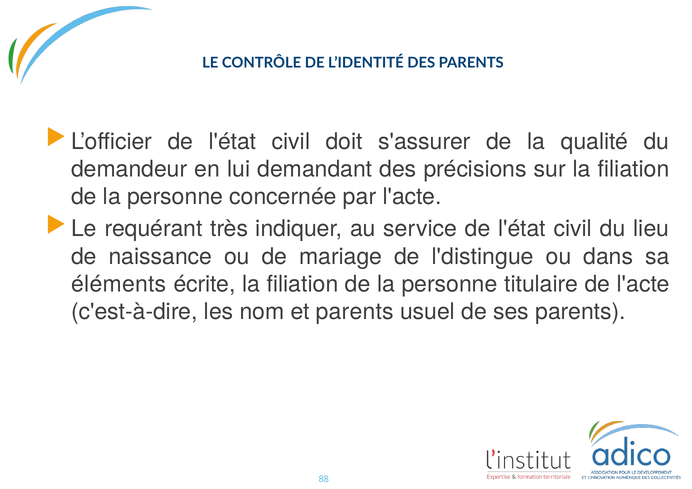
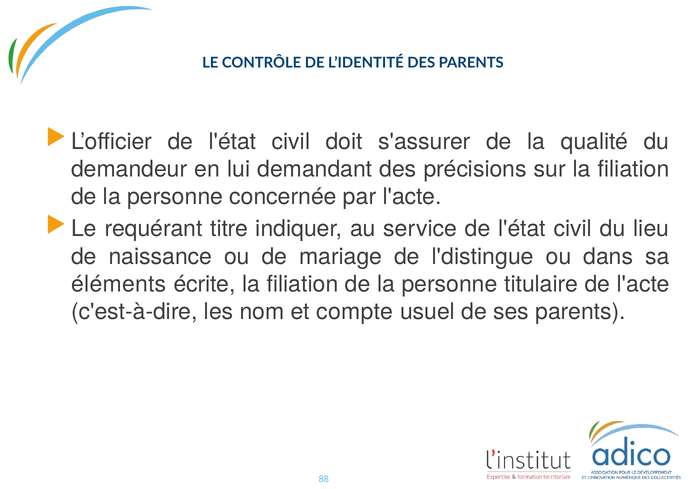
très: très -> titre (229, 229)
et parents: parents -> compte (355, 312)
